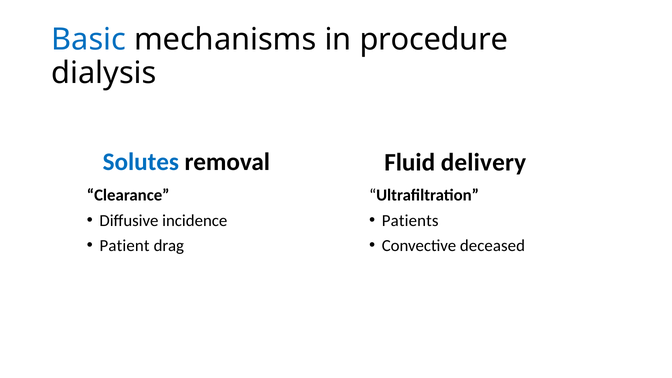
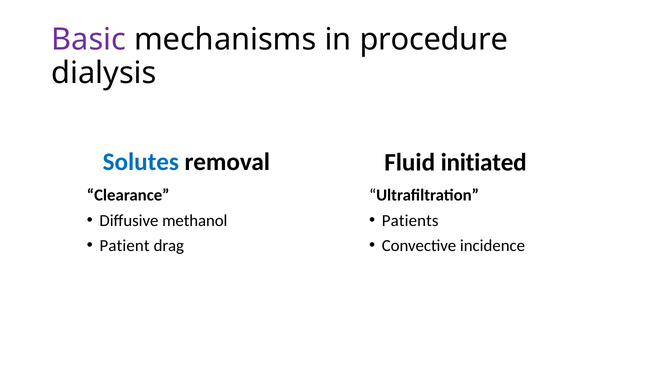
Basic colour: blue -> purple (89, 40)
delivery: delivery -> initiated (484, 162)
incidence: incidence -> methanol (195, 220)
deceased: deceased -> incidence (492, 246)
